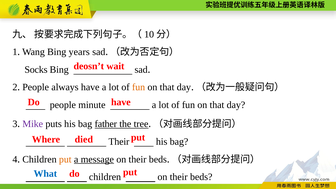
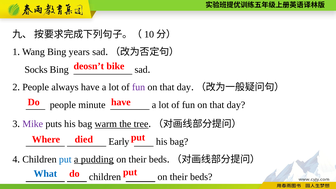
wait: wait -> bike (115, 66)
fun colour: orange -> purple (139, 87)
father: father -> warm (106, 124)
Their: Their -> Early (119, 142)
put colour: orange -> blue (65, 159)
message: message -> pudding (97, 159)
